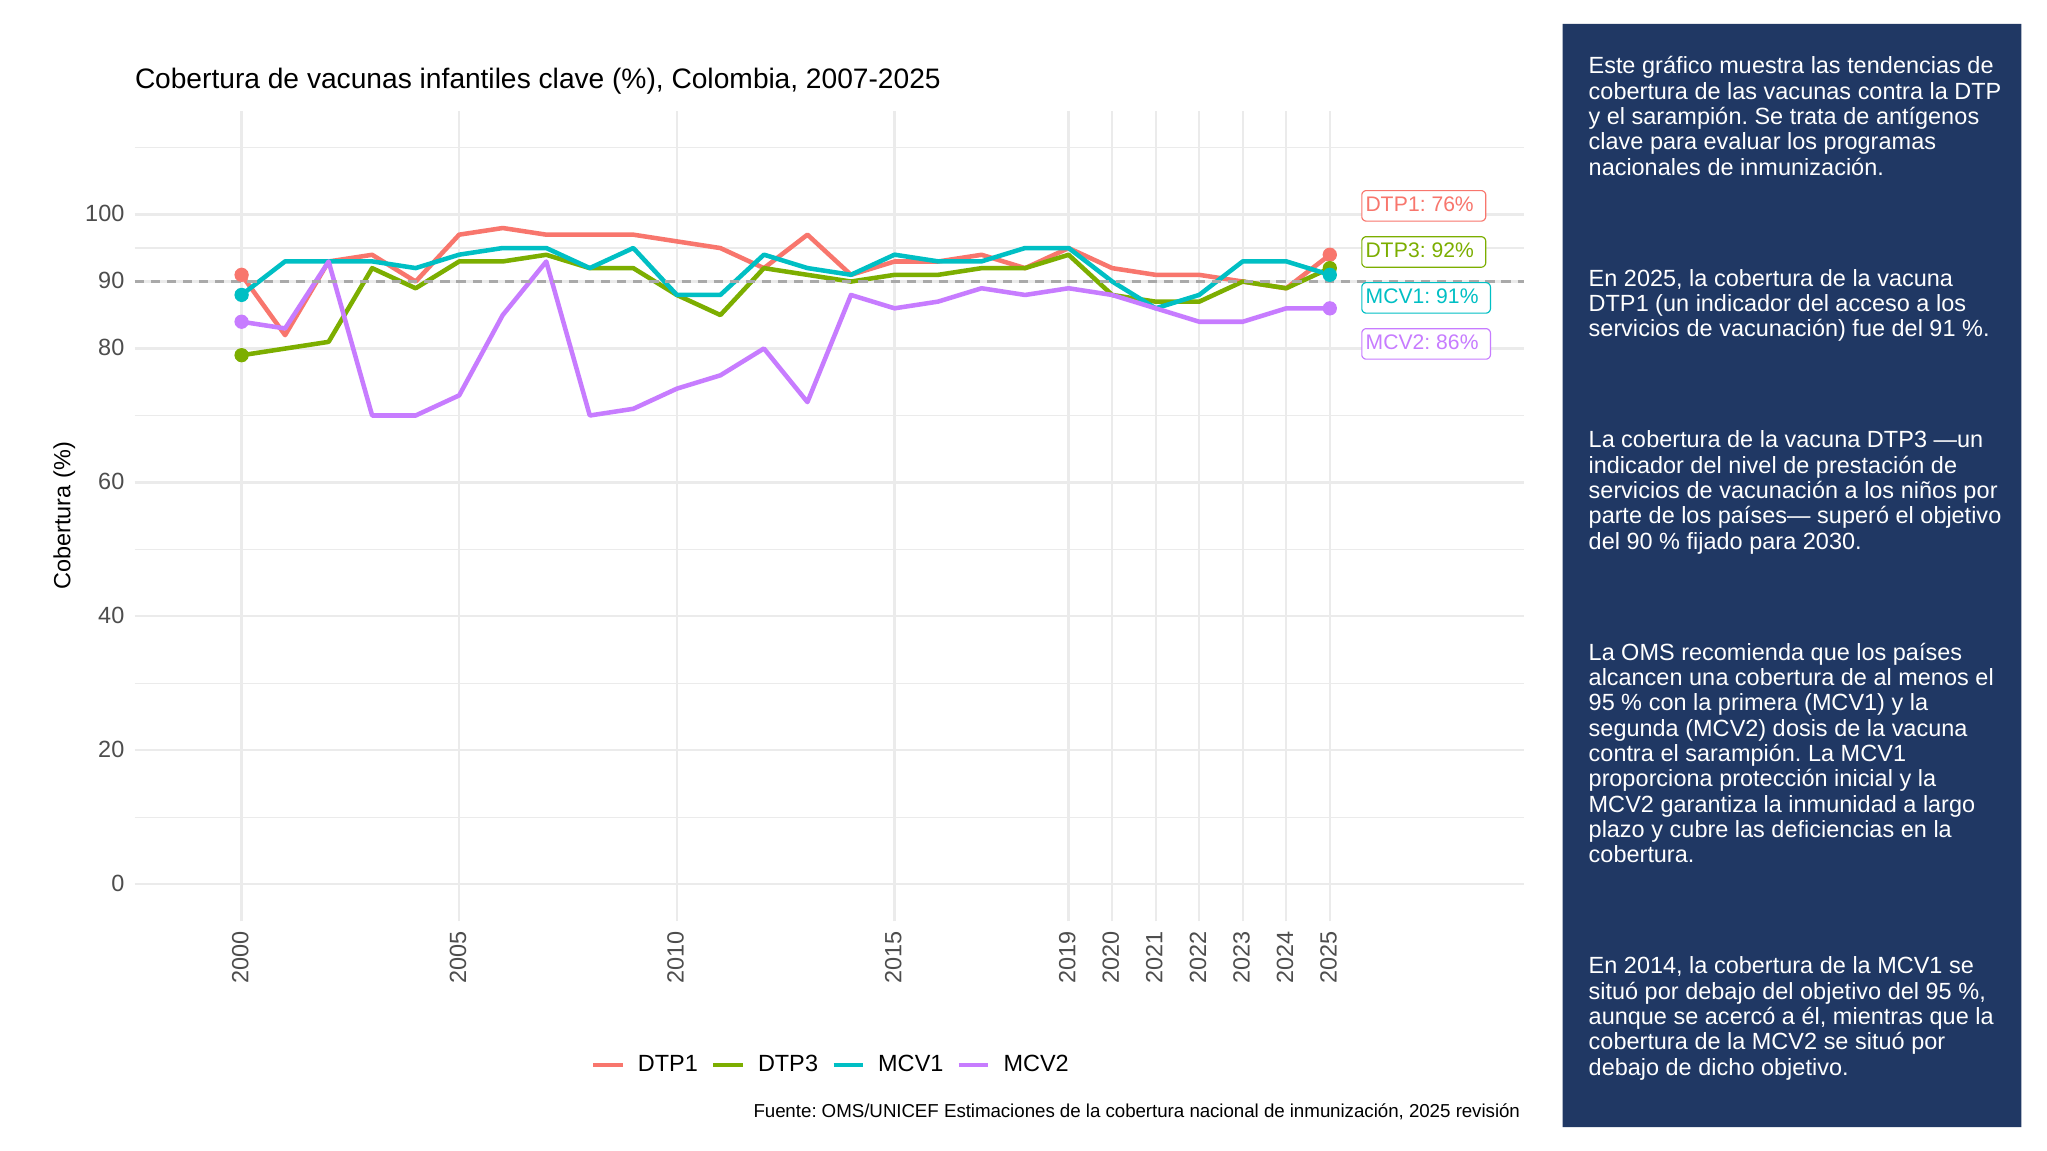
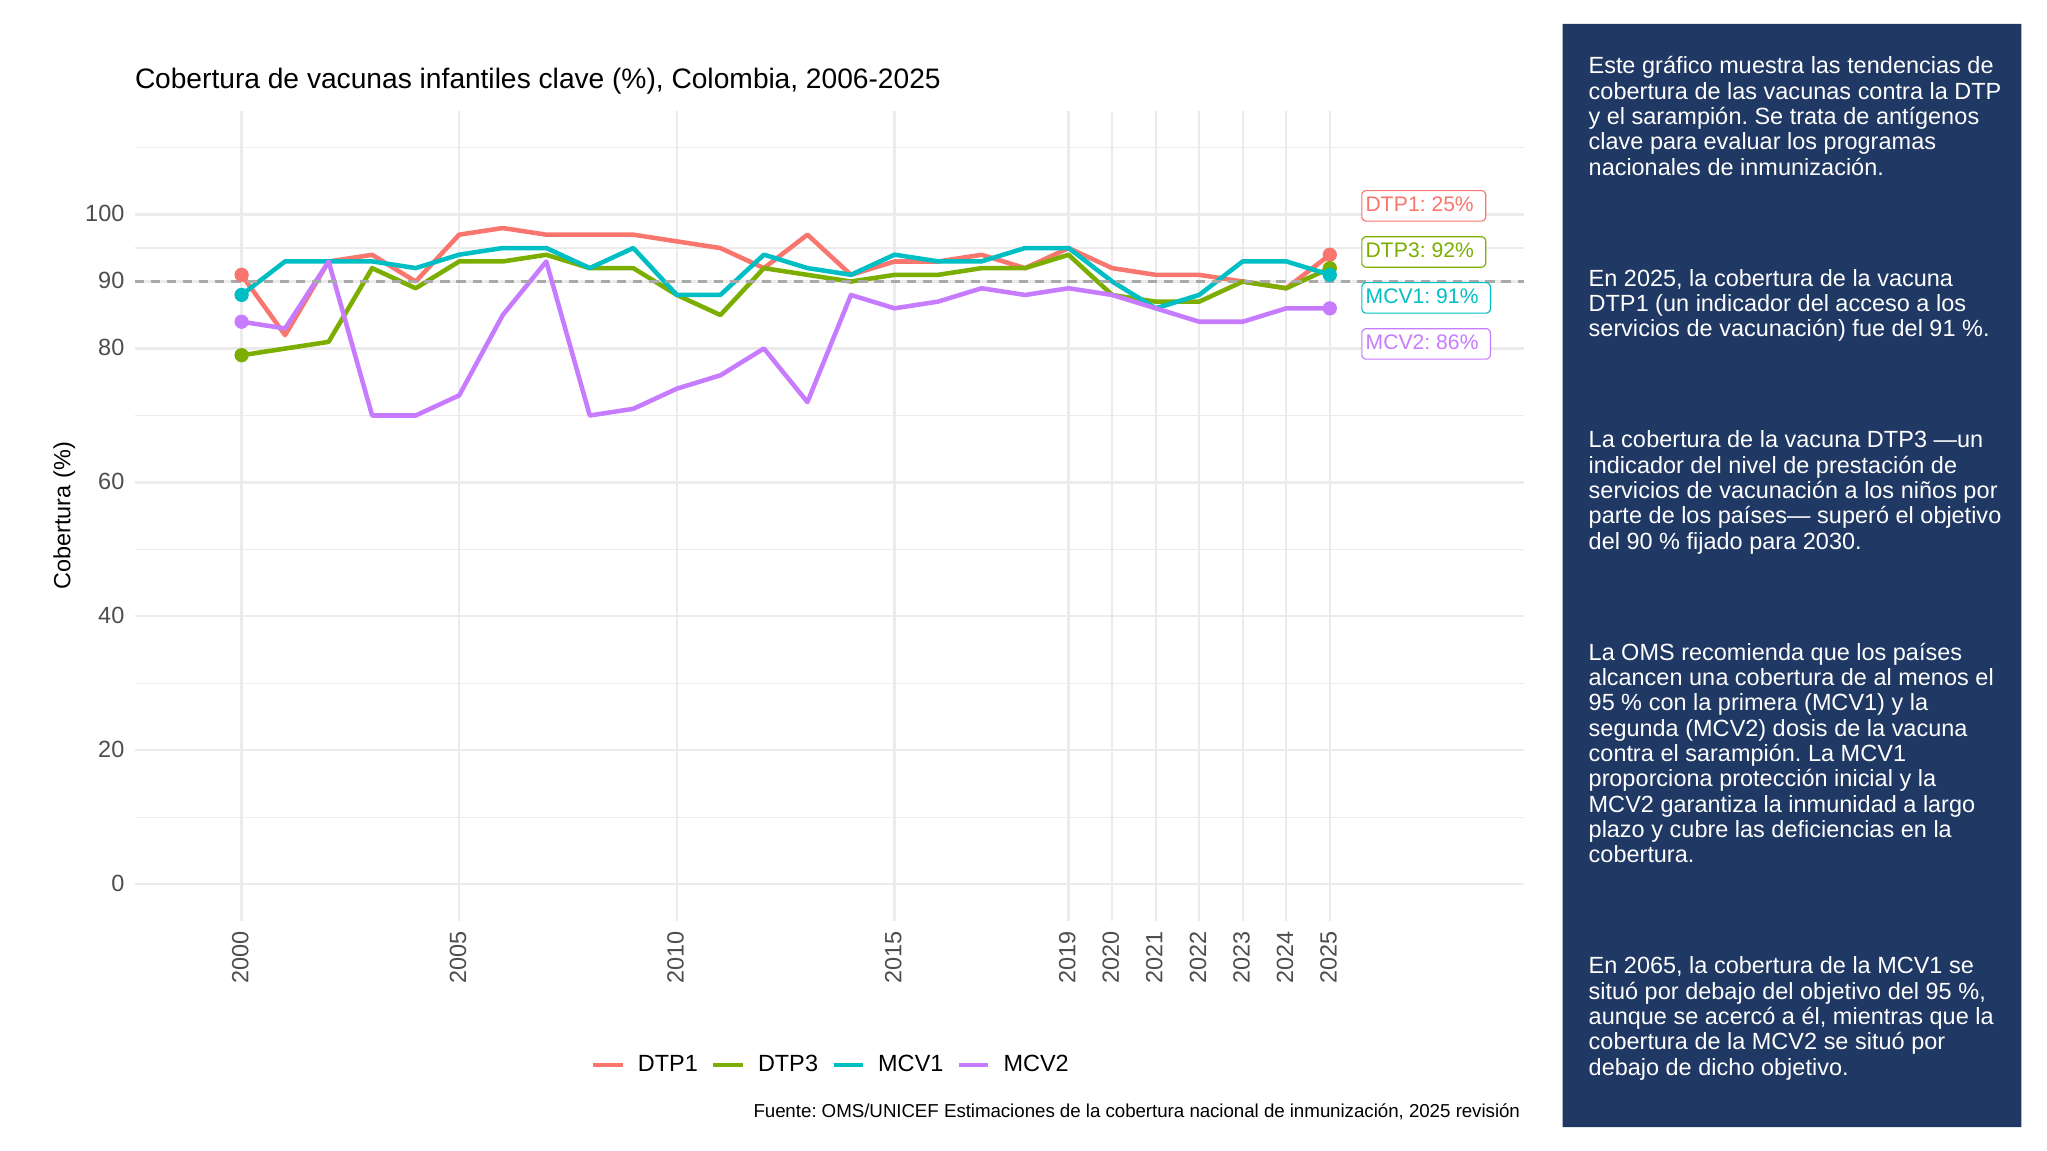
2007-2025: 2007-2025 -> 2006-2025 (873, 79)
76%: 76% -> 25% (1453, 205)
2014: 2014 -> 2065 (1653, 966)
